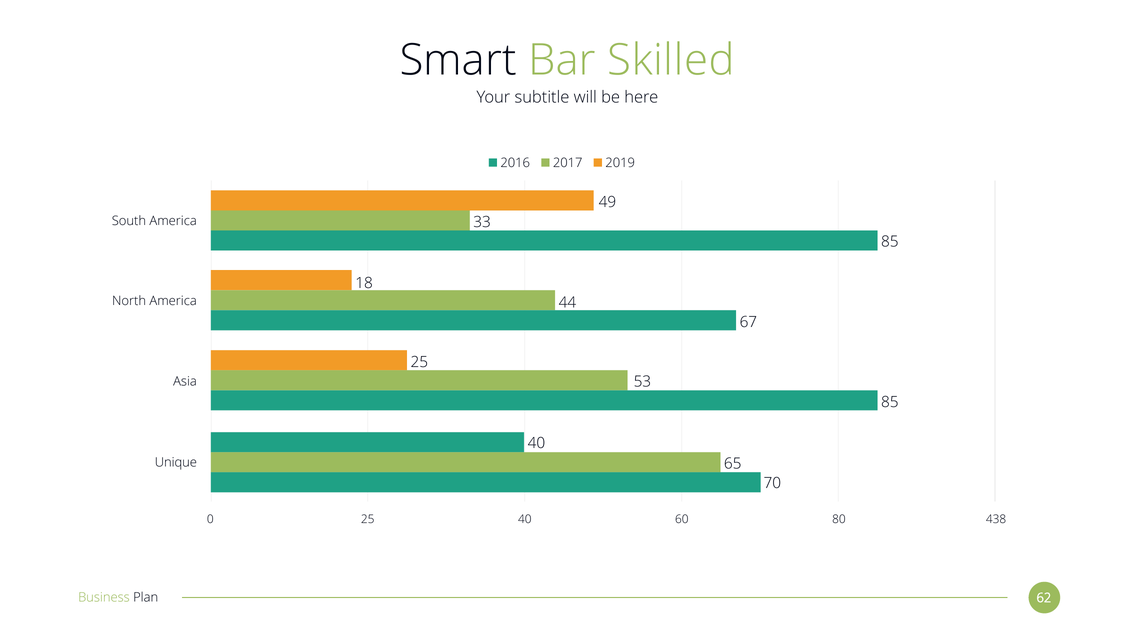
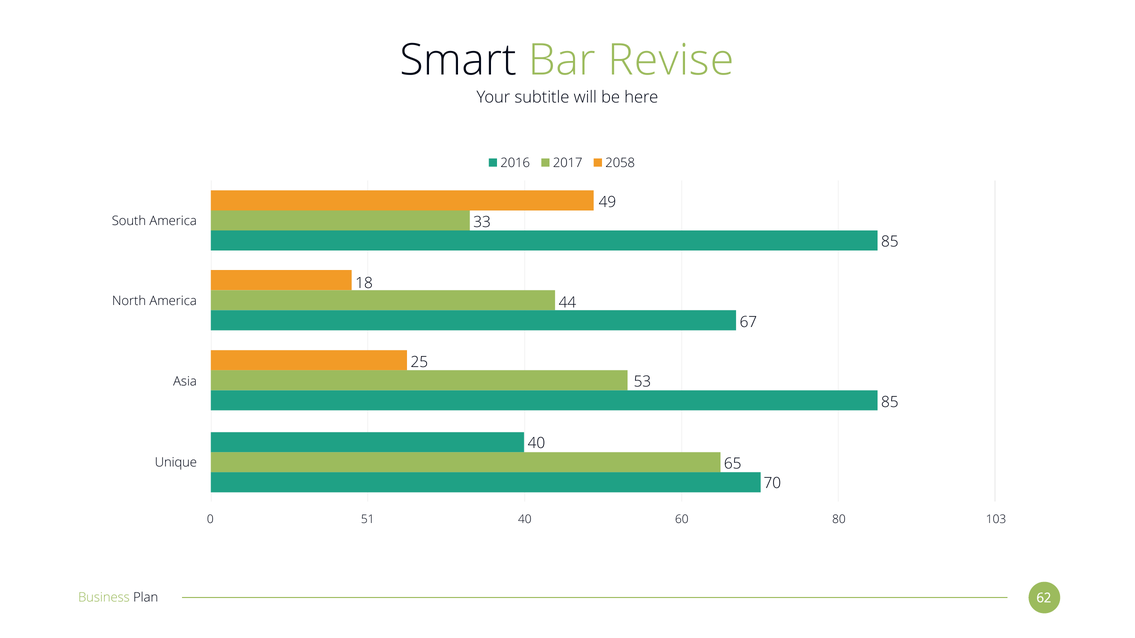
Skilled: Skilled -> Revise (671, 60)
2019: 2019 -> 2058 (620, 163)
0 25: 25 -> 51 (368, 520)
438: 438 -> 103 (996, 520)
